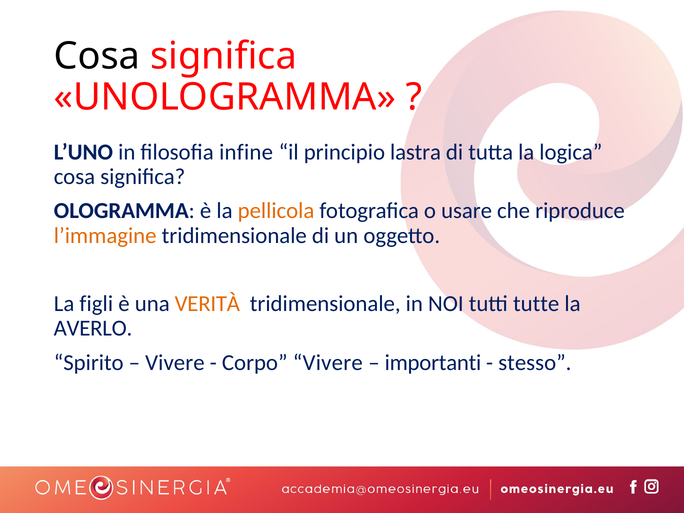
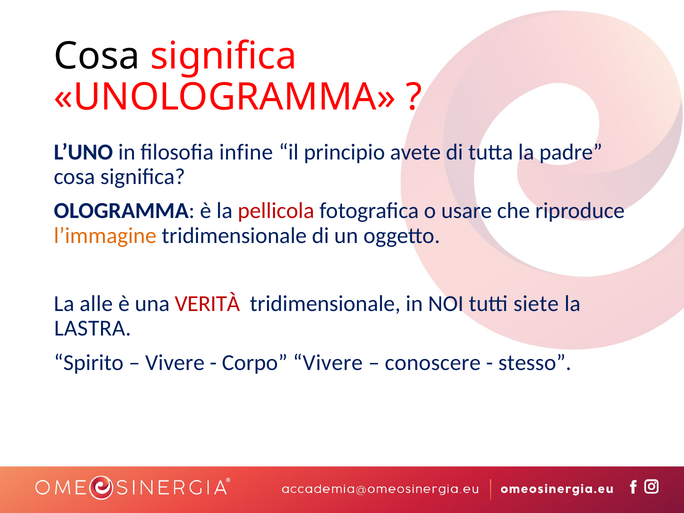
lastra: lastra -> avete (416, 152)
logica: logica -> padre (571, 152)
pellicola colour: orange -> red (276, 211)
figli: figli -> alle (96, 304)
VERITÀ colour: orange -> red (207, 304)
tutte: tutte -> siete (536, 304)
AVERLO: AVERLO -> LASTRA (93, 328)
importanti: importanti -> conoscere (433, 362)
